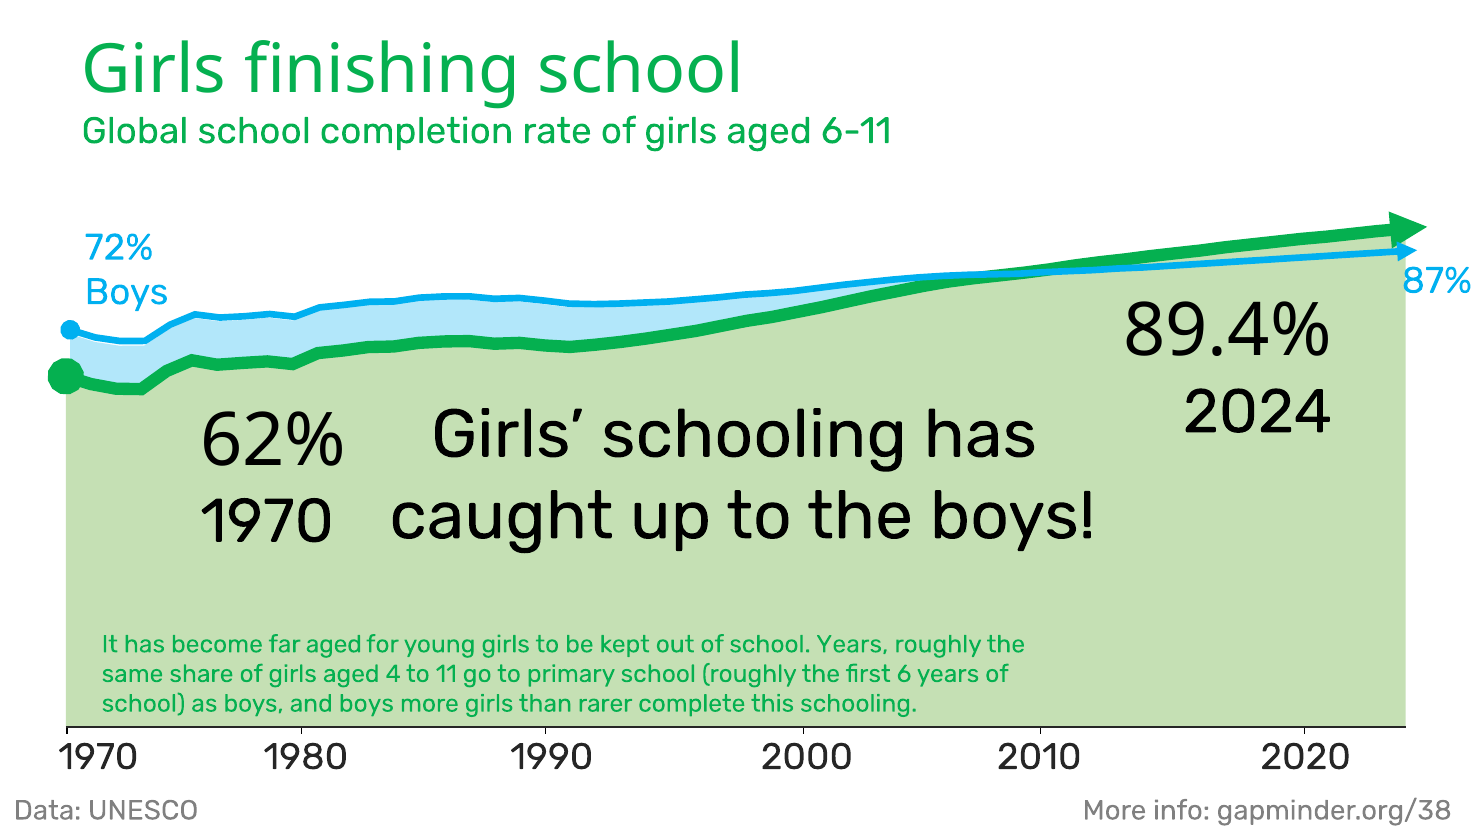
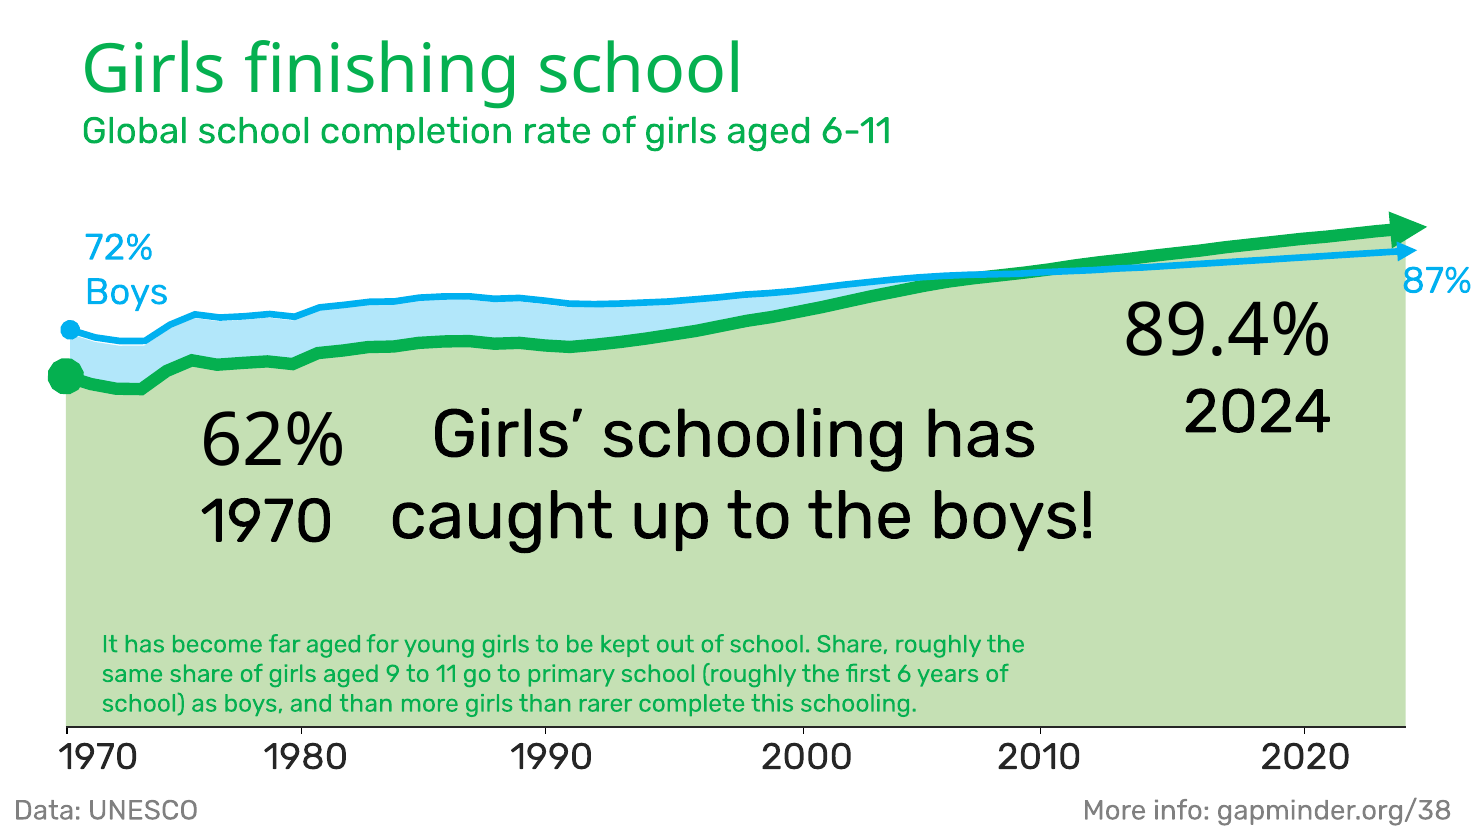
school Years: Years -> Share (852, 644)
4: 4 -> 9 (393, 674)
and boys: boys -> than (366, 703)
